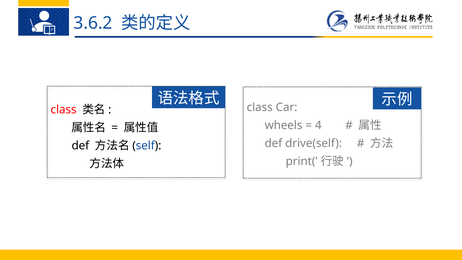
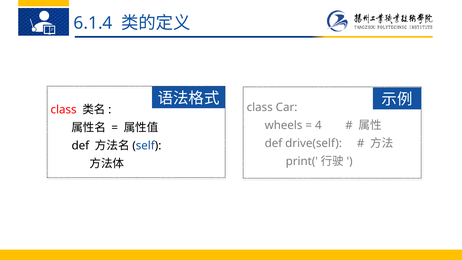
3.6.2: 3.6.2 -> 6.1.4 (93, 23)
